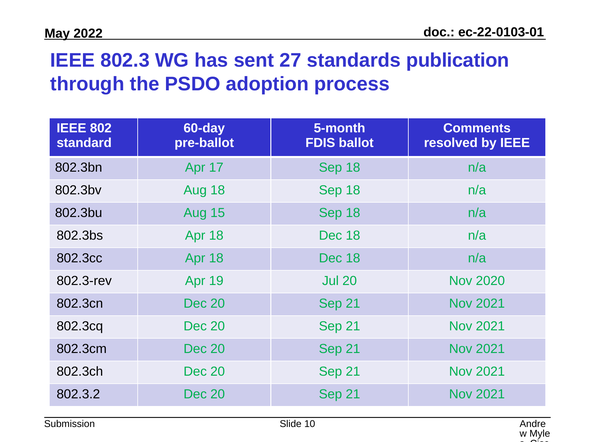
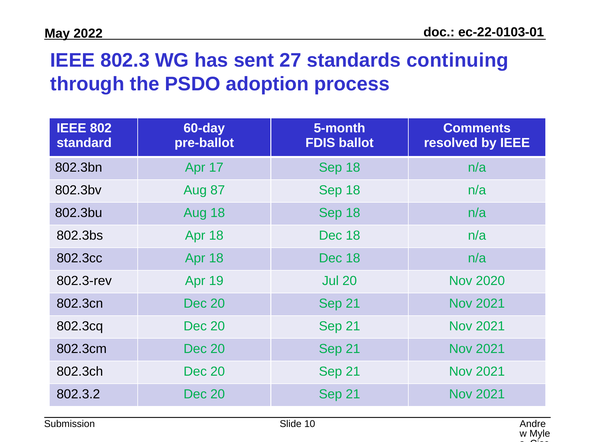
publication: publication -> continuing (458, 60)
Aug 18: 18 -> 87 (218, 190)
Aug 15: 15 -> 18 (218, 213)
